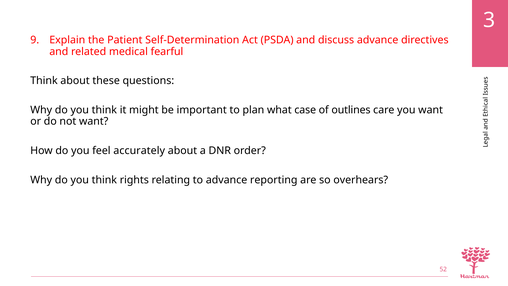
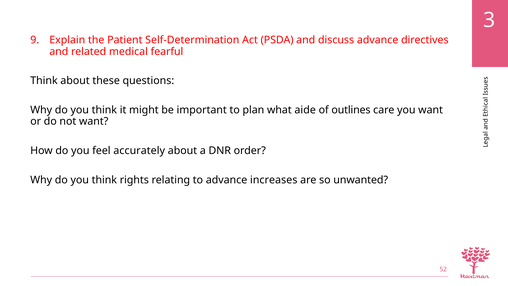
case: case -> aide (305, 110)
reporting: reporting -> increases (274, 180)
overhears: overhears -> unwanted (361, 180)
